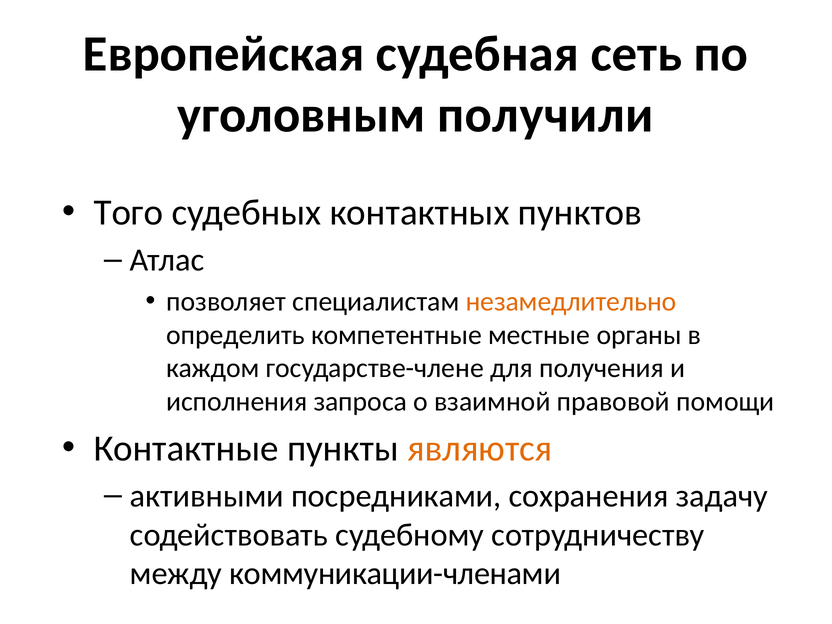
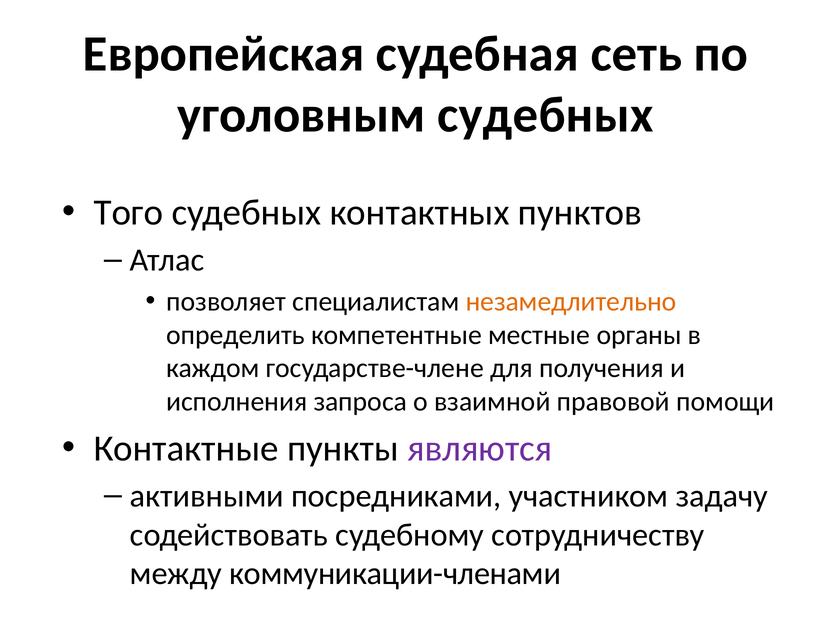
уголовным получили: получили -> судебных (545, 115)
являются colour: orange -> purple (480, 448)
сохранения: сохранения -> участником (588, 496)
